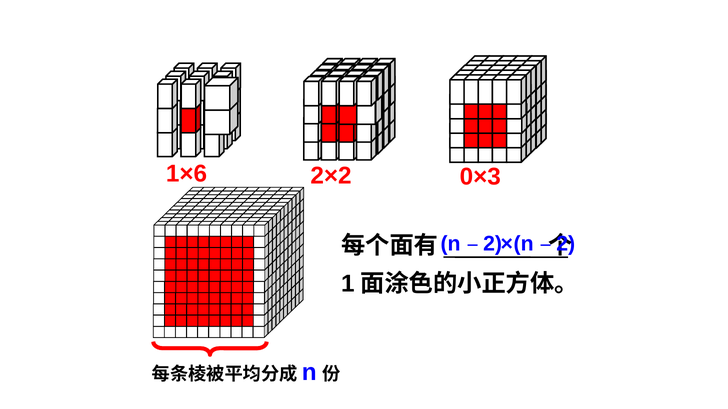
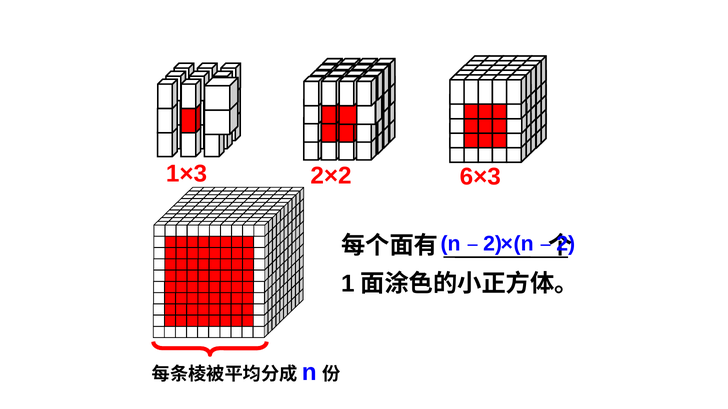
1×6: 1×6 -> 1×3 (186, 174)
0×3: 0×3 -> 6×3 (480, 177)
